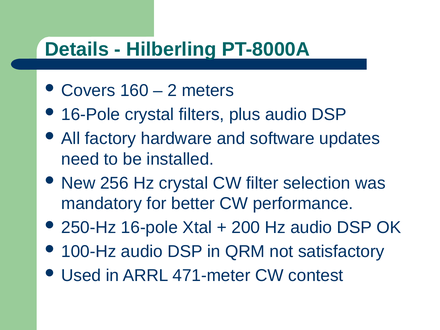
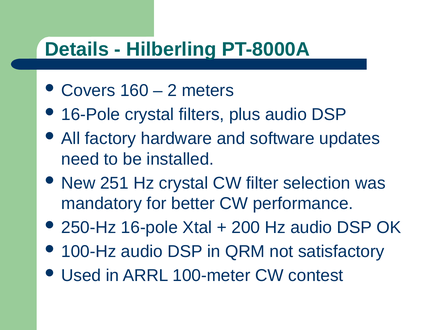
256: 256 -> 251 (114, 183)
471-meter: 471-meter -> 100-meter (211, 276)
